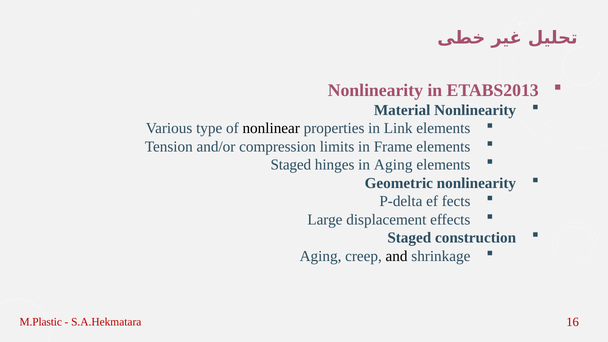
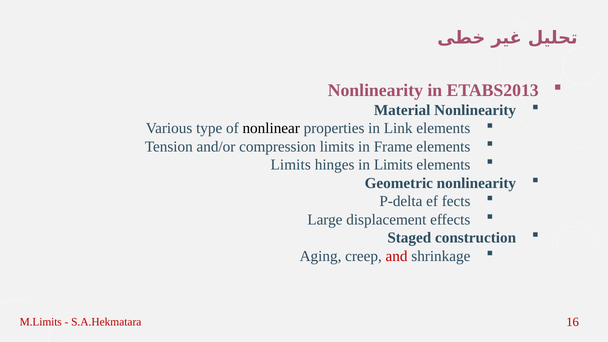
Staged: Staged -> Limits (291, 165)
in Aging: Aging -> Limits (393, 165)
and colour: black -> red (397, 256)
M.Plastic: M.Plastic -> M.Limits (41, 322)
